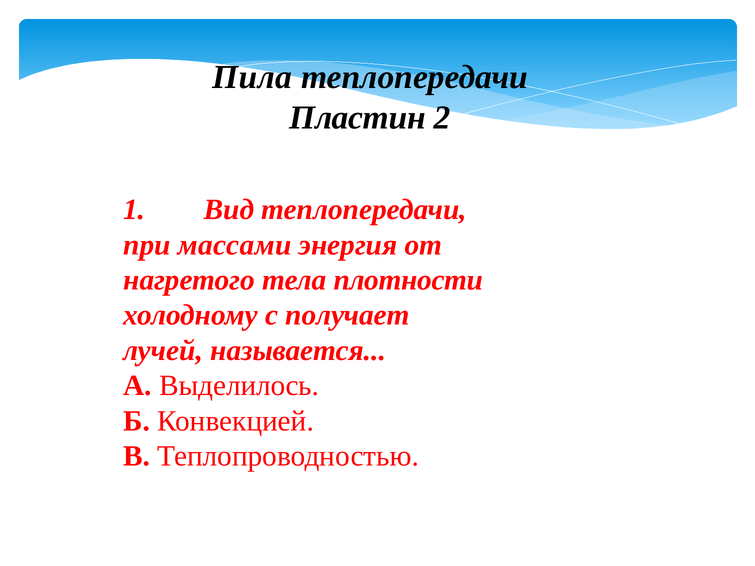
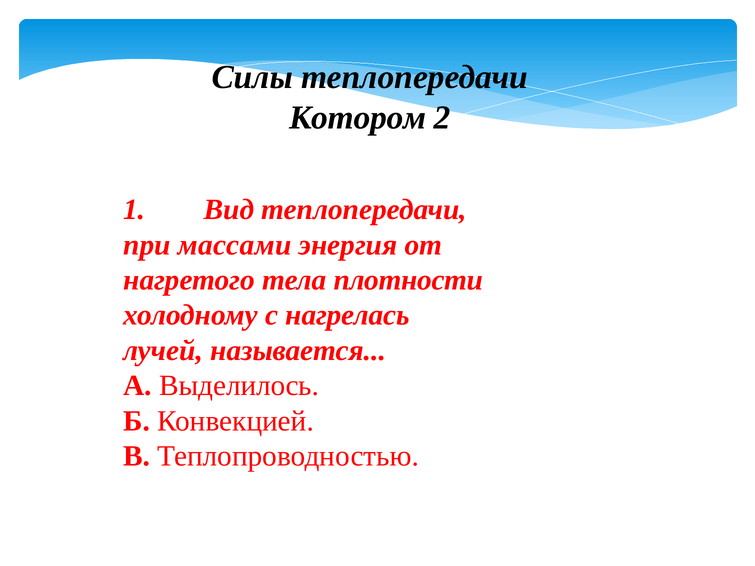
Пила: Пила -> Силы (252, 77)
Пластин: Пластин -> Котором (358, 118)
получает: получает -> нагрелась (347, 315)
